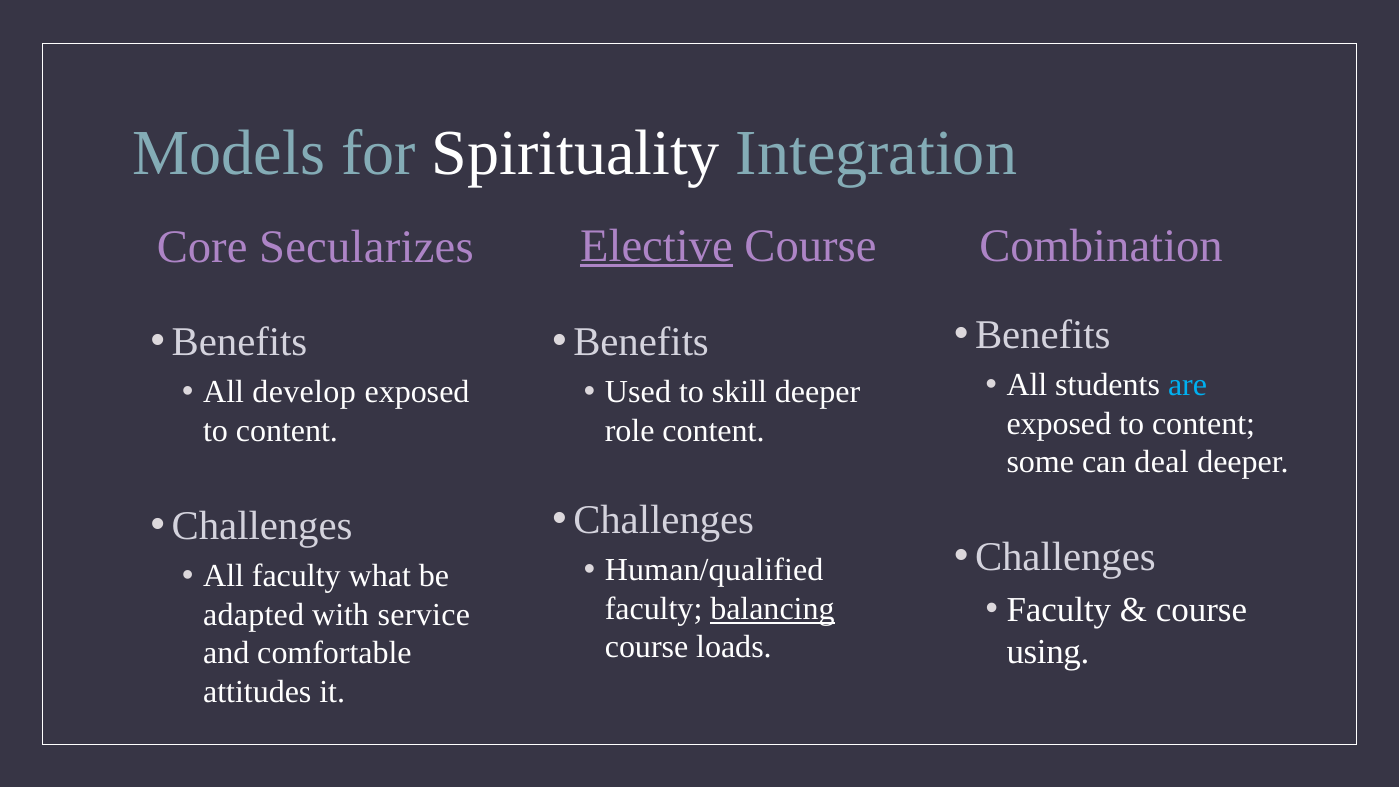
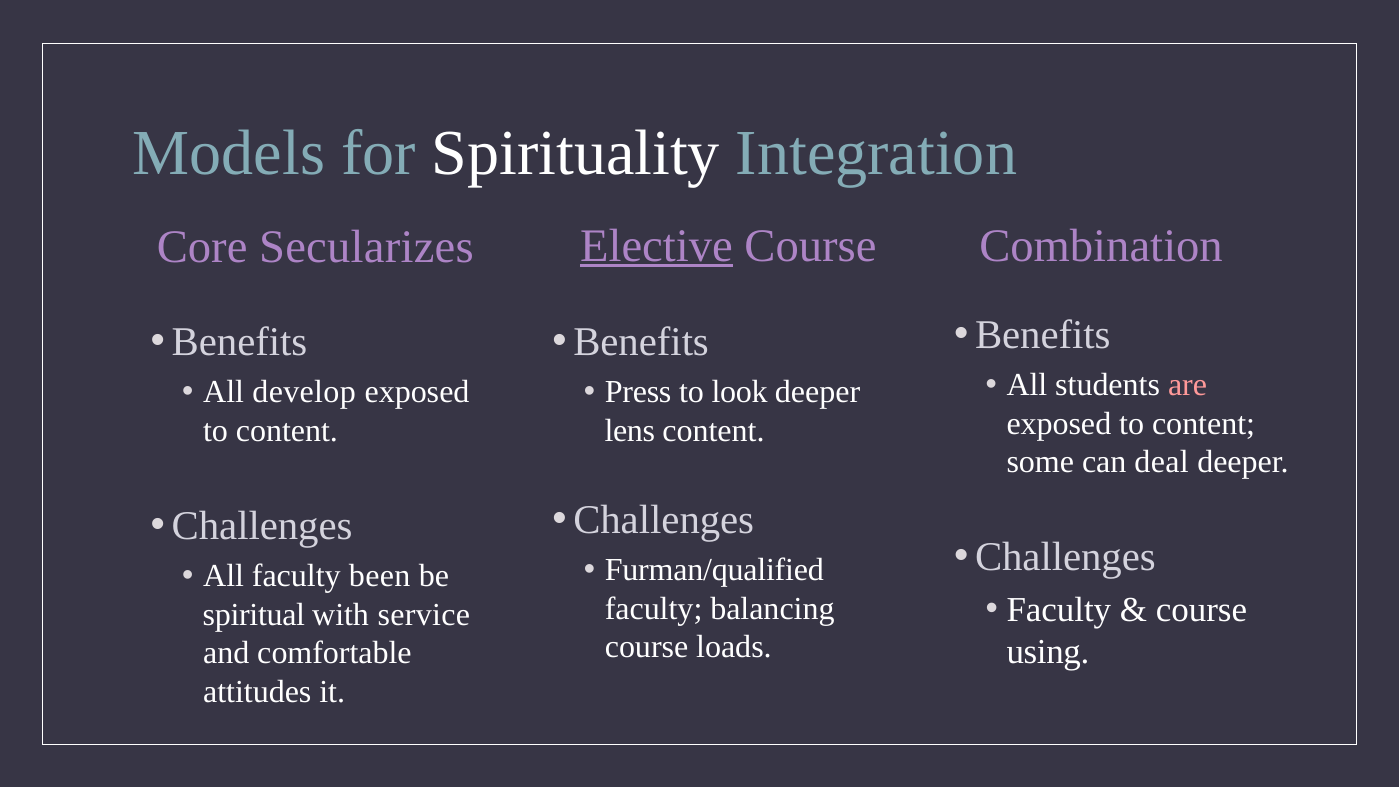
are colour: light blue -> pink (1188, 385)
Used: Used -> Press (638, 392)
skill: skill -> look (740, 392)
role: role -> lens (630, 431)
Human/qualified: Human/qualified -> Furman/qualified (714, 570)
what: what -> been (380, 576)
balancing underline: present -> none (772, 609)
adapted: adapted -> spiritual (254, 615)
